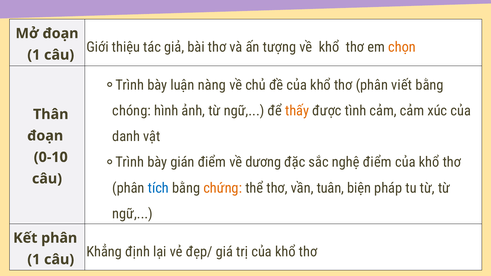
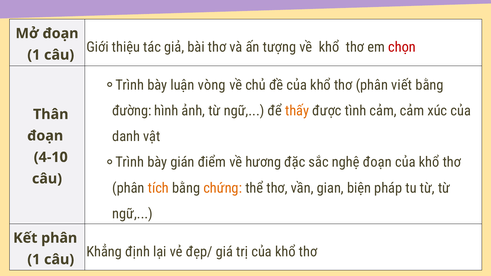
chọn colour: orange -> red (402, 47)
nàng: nàng -> vòng (212, 85)
chóng: chóng -> đường (132, 111)
0-10: 0-10 -> 4-10 (51, 157)
dương: dương -> hương (263, 162)
nghệ điểm: điểm -> đoạn (377, 162)
tích colour: blue -> orange (158, 188)
tuân: tuân -> gian (330, 188)
